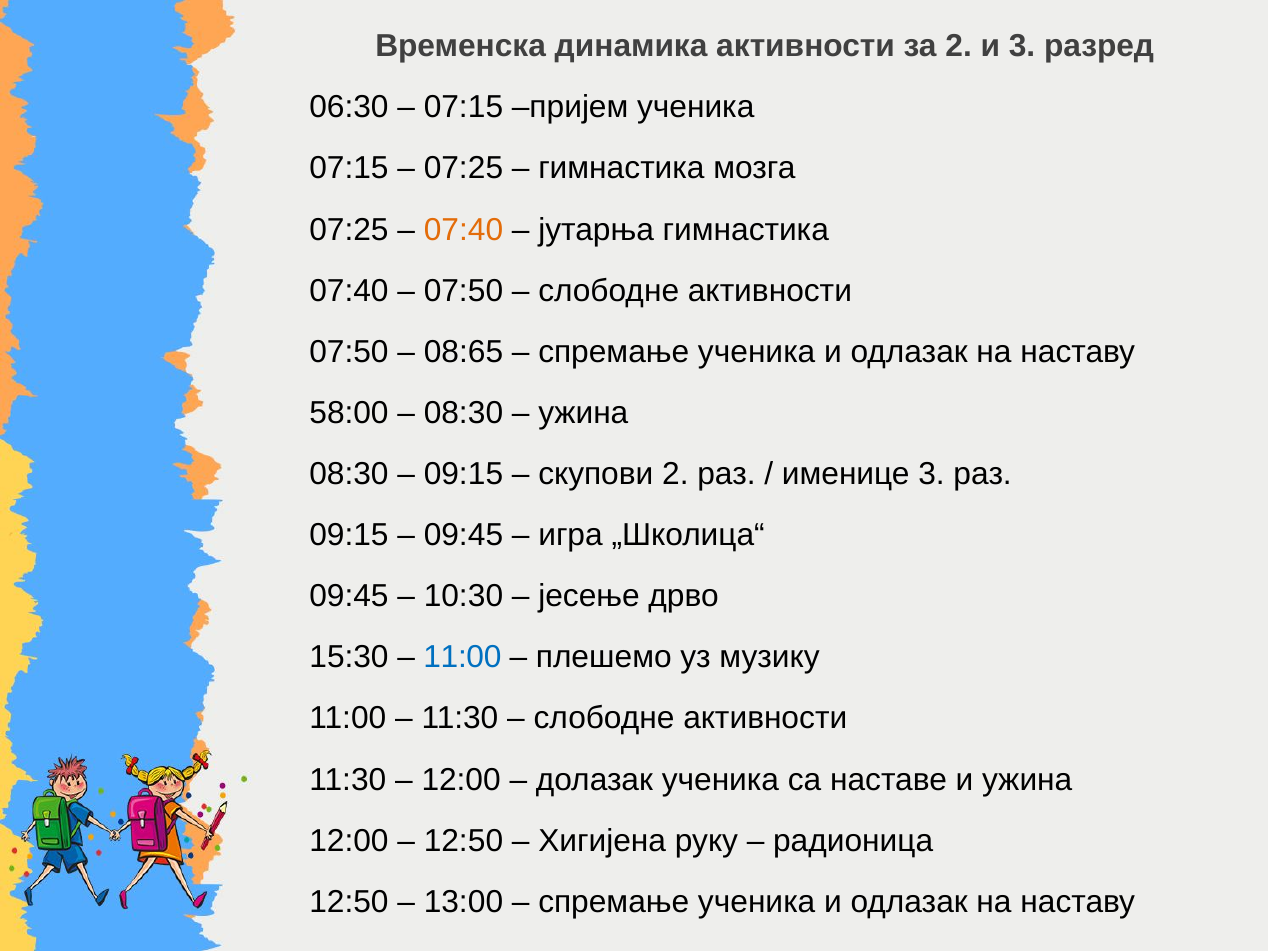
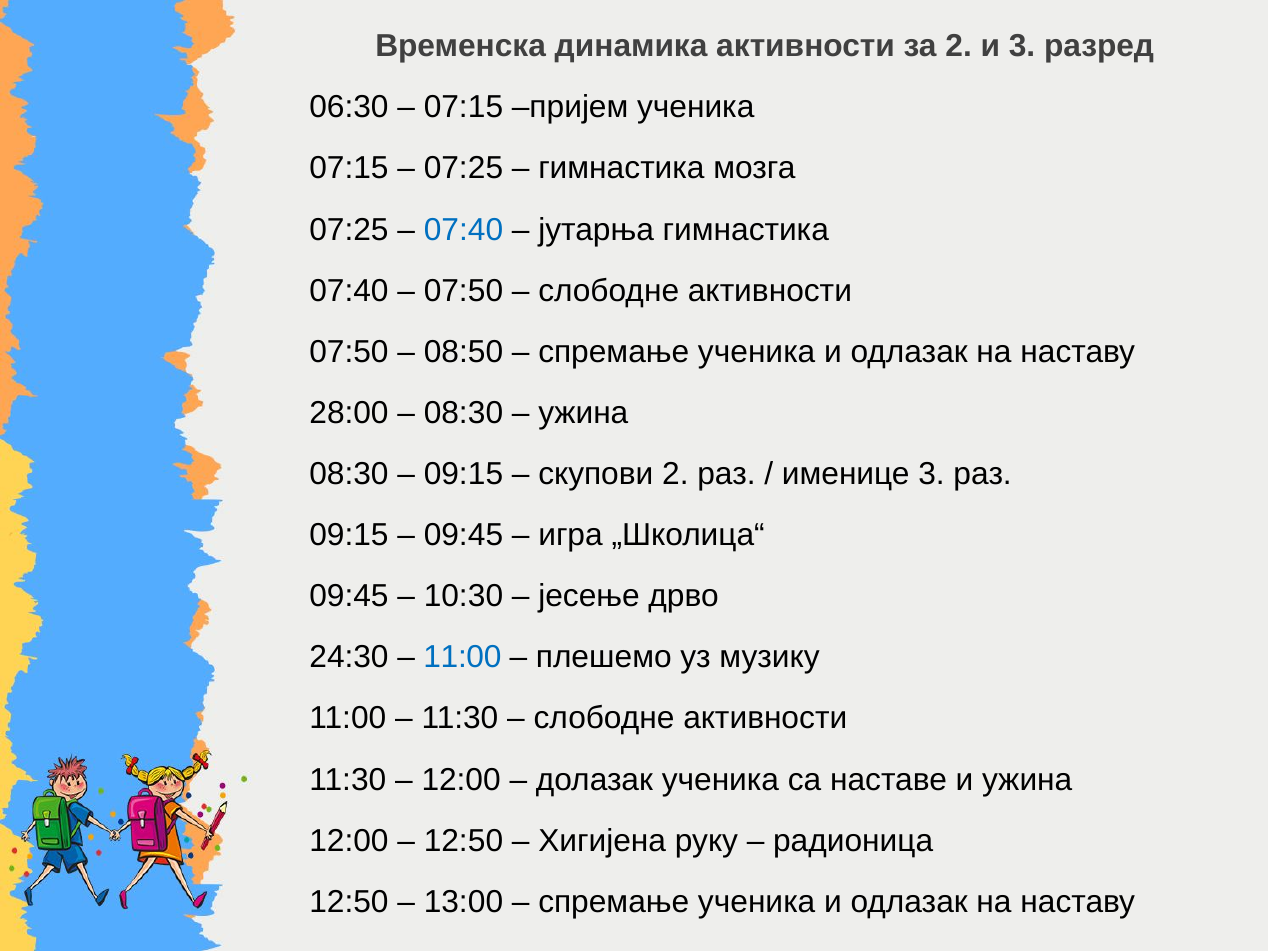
07:40 colour: orange -> blue (464, 230)
08:65: 08:65 -> 08:50 (464, 352)
58:00: 58:00 -> 28:00 (349, 413)
15:30: 15:30 -> 24:30 (349, 657)
